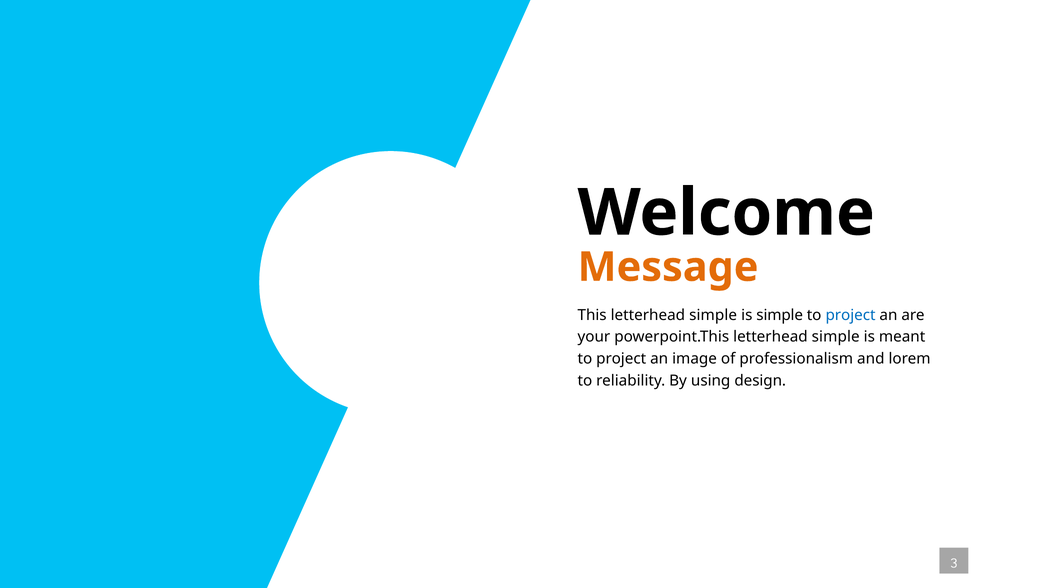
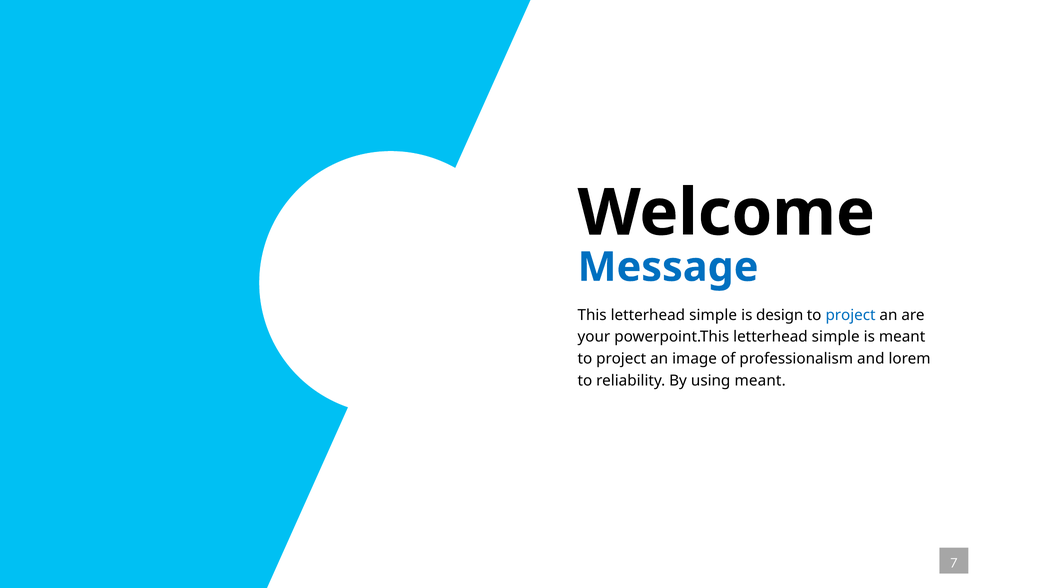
Message colour: orange -> blue (668, 267)
is simple: simple -> design (780, 315)
using design: design -> meant (760, 380)
3: 3 -> 7 (954, 561)
